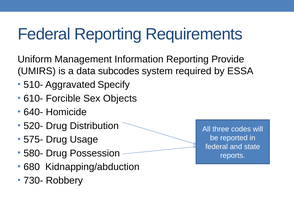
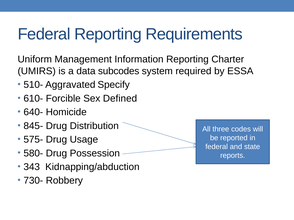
Provide: Provide -> Charter (228, 59)
Objects: Objects -> Defined (120, 99)
520-: 520- -> 845- (33, 126)
680: 680 -> 343 (32, 167)
